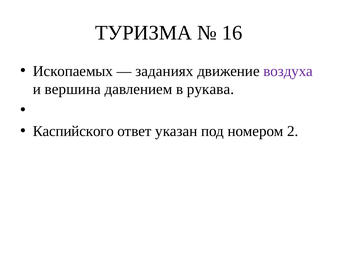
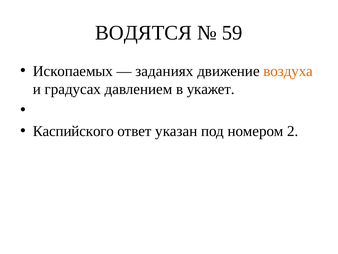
ТУРИЗМА: ТУРИЗМА -> ВОДЯТСЯ (144, 33)
16: 16 -> 59 (232, 33)
воздуха colour: purple -> orange (288, 71)
вершина: вершина -> градусах (73, 89)
рукава: рукава -> укажет (211, 89)
